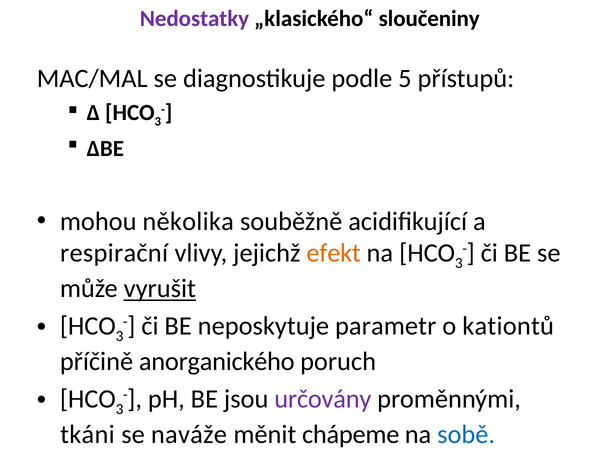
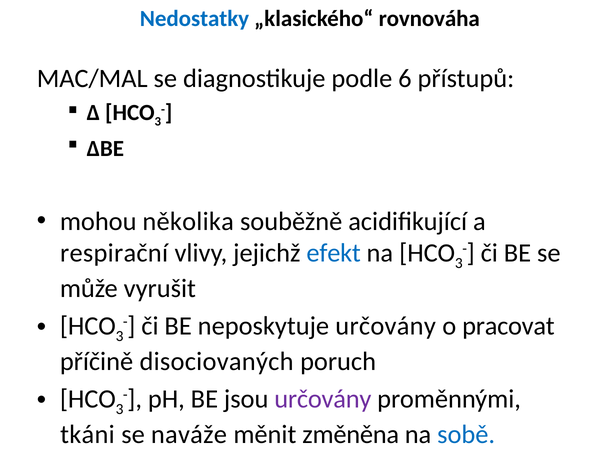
Nedostatky colour: purple -> blue (194, 18)
sloučeniny: sloučeniny -> rovnováha (429, 18)
5: 5 -> 6 (405, 78)
efekt colour: orange -> blue (334, 253)
vyrušit underline: present -> none (160, 288)
neposkytuje parametr: parametr -> určovány (386, 326)
kationtů: kationtů -> pracovat (508, 326)
anorganického: anorganického -> disociovaných (217, 361)
chápeme: chápeme -> změněna (351, 434)
